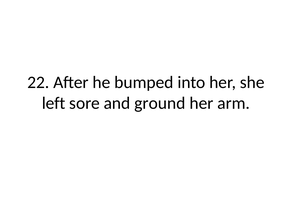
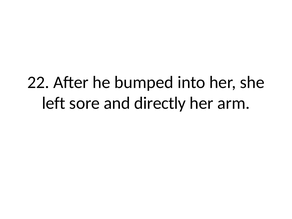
ground: ground -> directly (160, 103)
